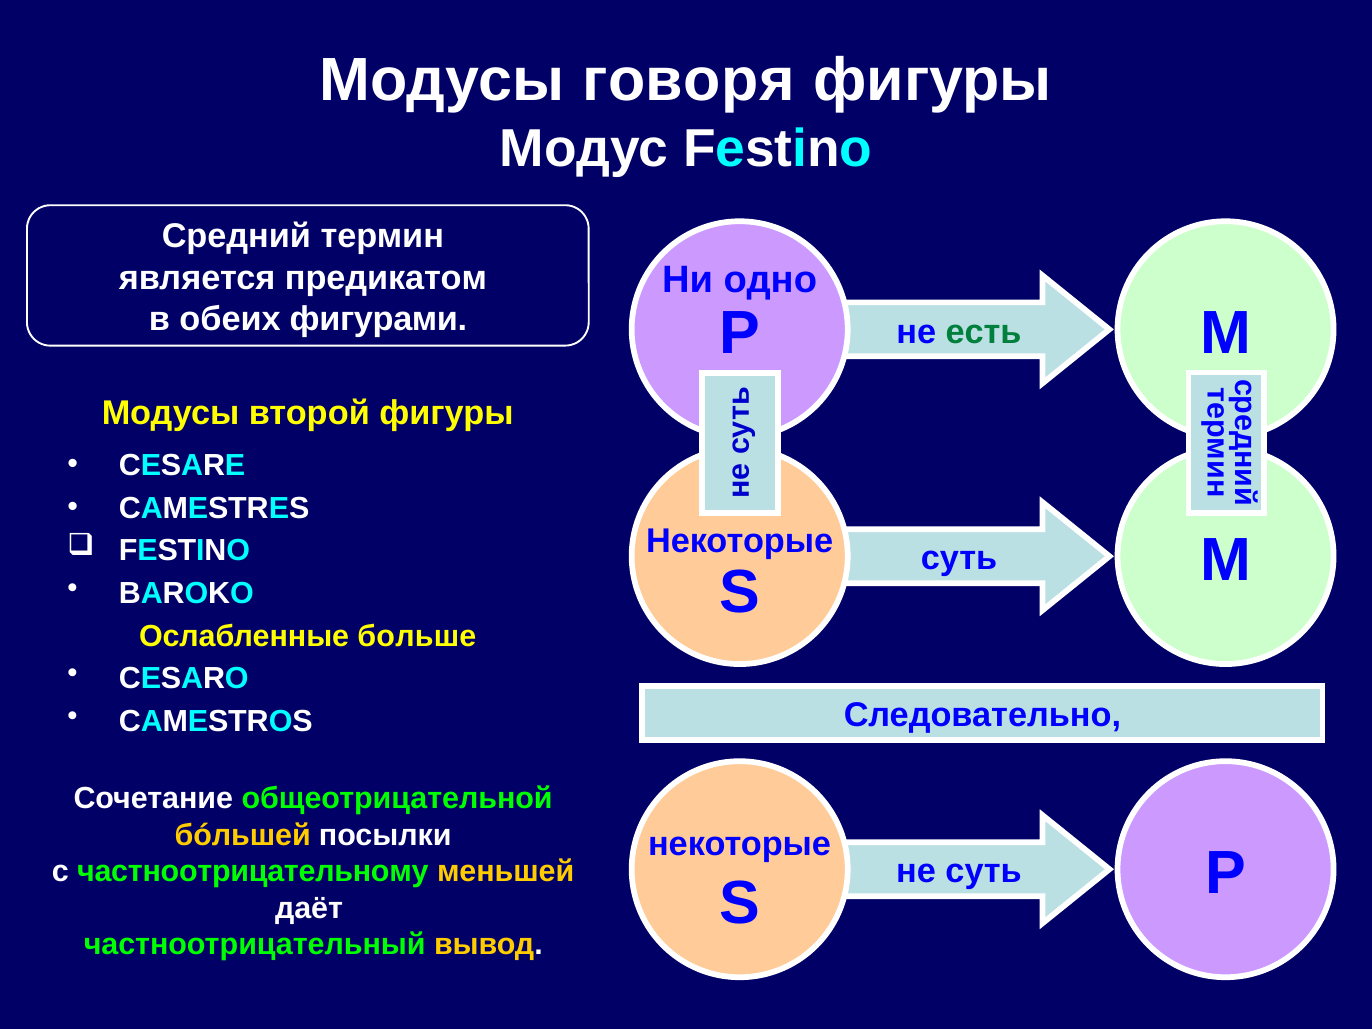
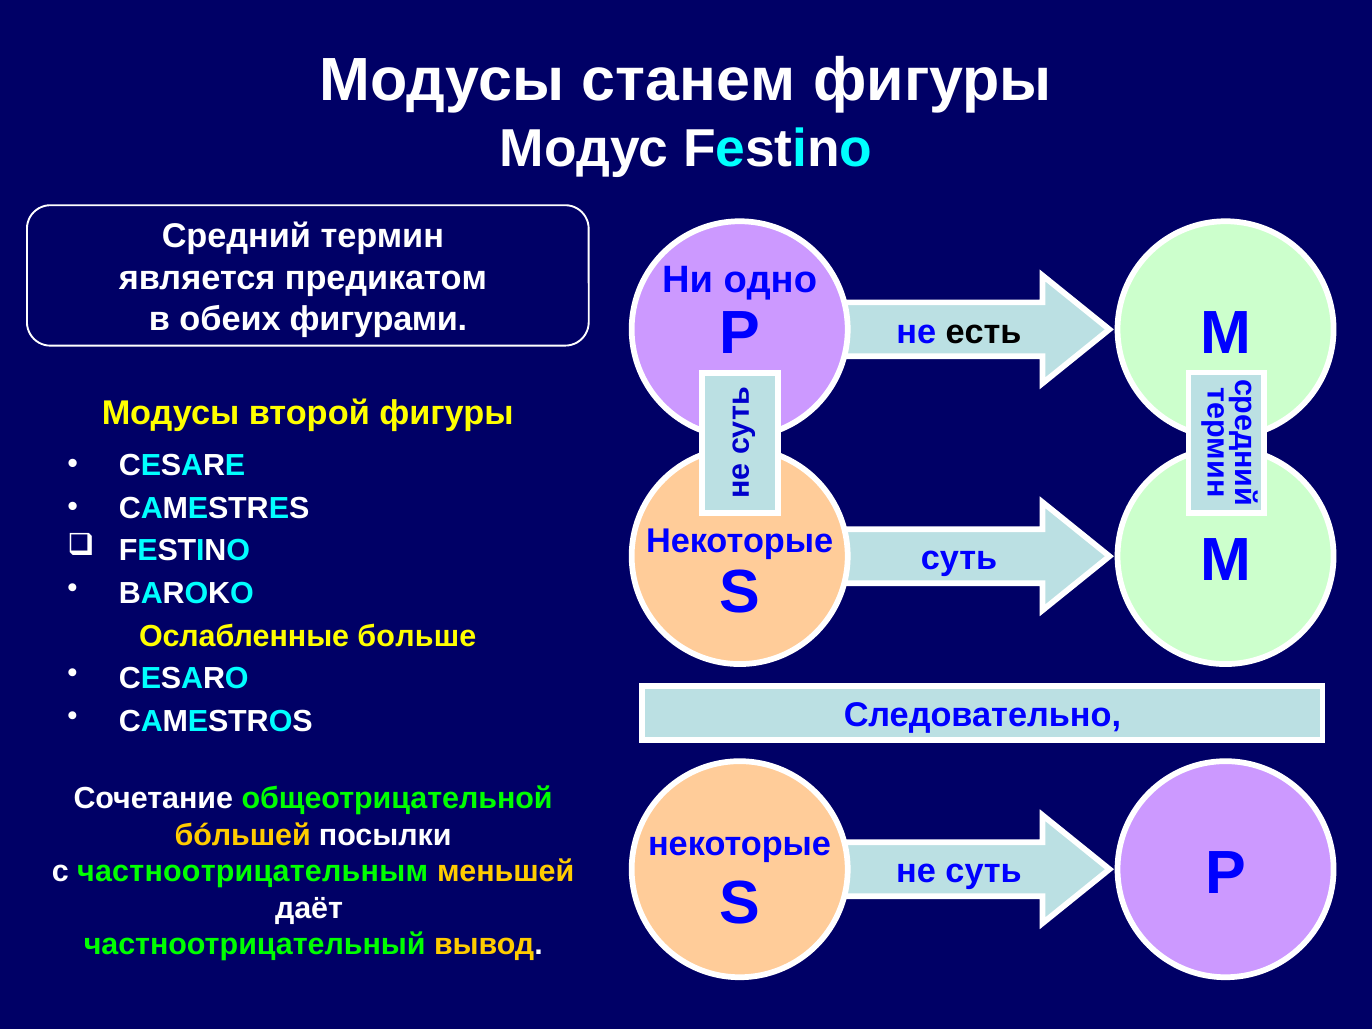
говоря: говоря -> станем (689, 80)
есть colour: green -> black (983, 332)
частноотрицательному: частноотрицательному -> частноотрицательным (253, 872)
